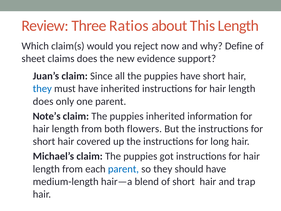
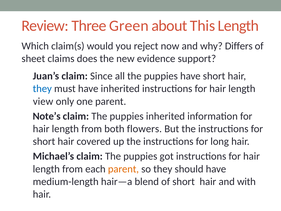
Ratios: Ratios -> Green (129, 26)
Define: Define -> Differs (239, 46)
does: does -> view (43, 101)
parent colour: blue -> orange (123, 169)
trap: trap -> with (246, 181)
